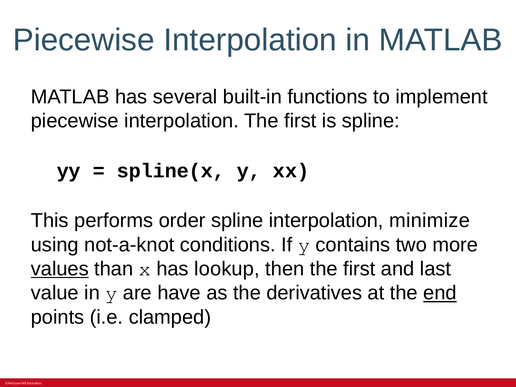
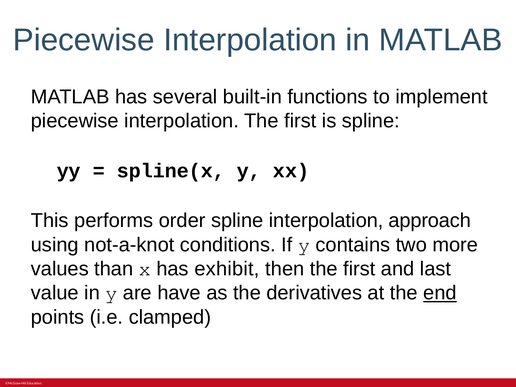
minimize: minimize -> approach (430, 221)
values underline: present -> none (60, 269)
lookup: lookup -> exhibit (227, 269)
